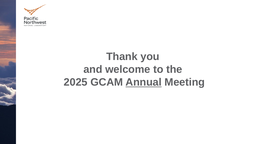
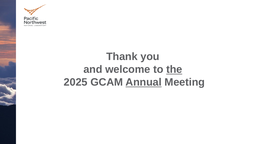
the underline: none -> present (174, 69)
